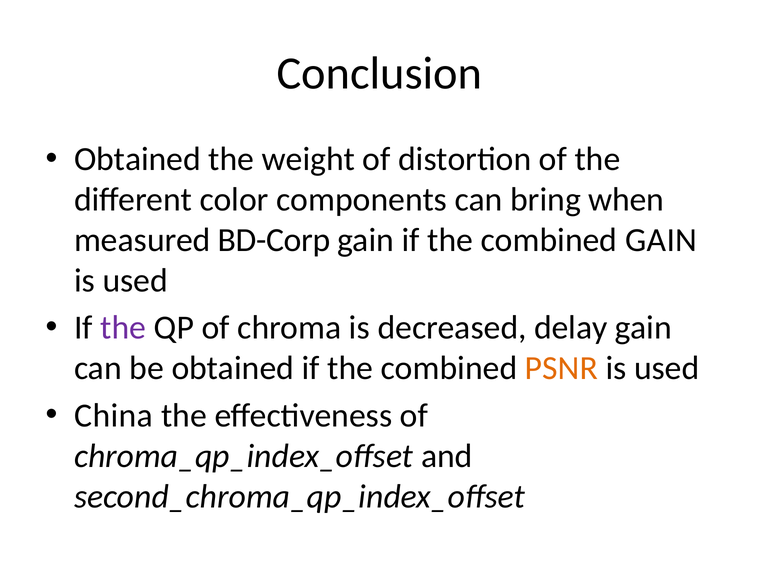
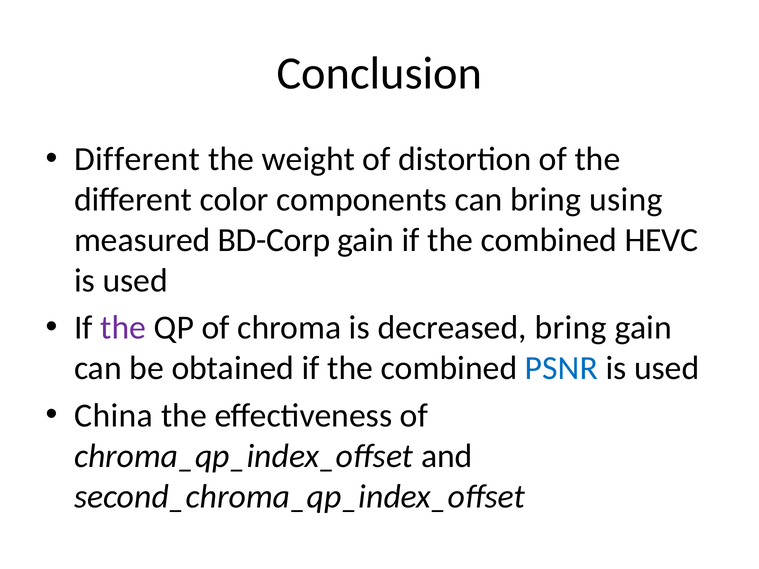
Obtained: Obtained -> Different (137, 159)
when: when -> using (626, 200)
combined GAIN: GAIN -> HEVC (661, 240)
decreased delay: delay -> bring (571, 328)
PSNR colour: orange -> blue (561, 368)
